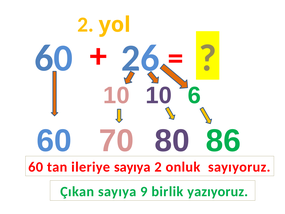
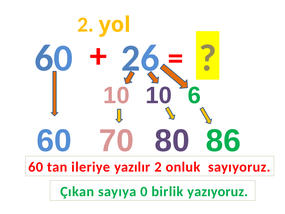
ileriye sayıya: sayıya -> yazılır (132, 167)
9: 9 -> 0 (144, 191)
